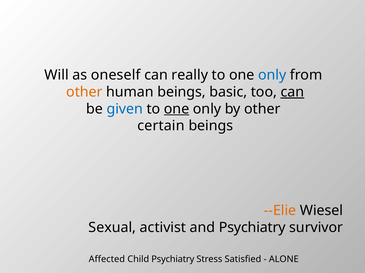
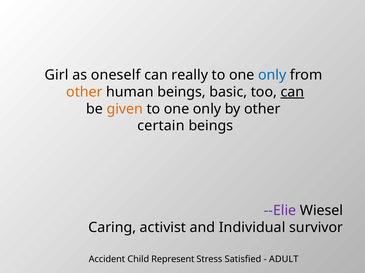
Will: Will -> Girl (57, 75)
given colour: blue -> orange (125, 109)
one underline: present -> none (177, 109)
--Elie colour: orange -> purple (280, 211)
Sexual: Sexual -> Caring (112, 228)
and Psychiatry: Psychiatry -> Individual (252, 228)
Affected: Affected -> Accident (107, 260)
Child Psychiatry: Psychiatry -> Represent (173, 260)
ALONE: ALONE -> ADULT (284, 260)
